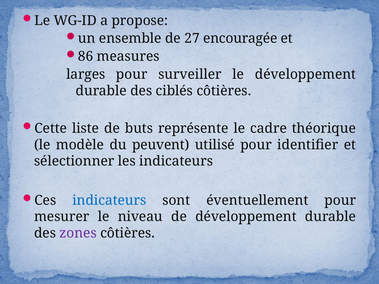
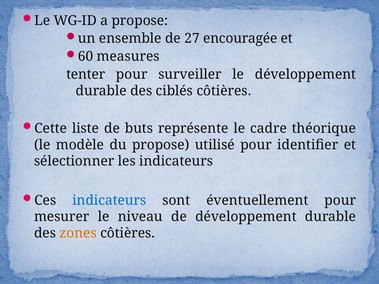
86: 86 -> 60 (86, 56)
larges: larges -> tenter (86, 74)
du peuvent: peuvent -> propose (161, 145)
zones colour: purple -> orange (78, 233)
